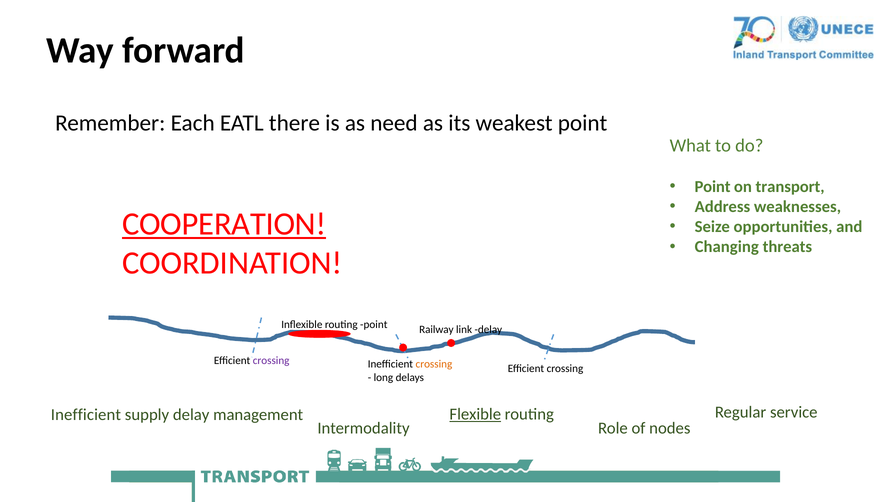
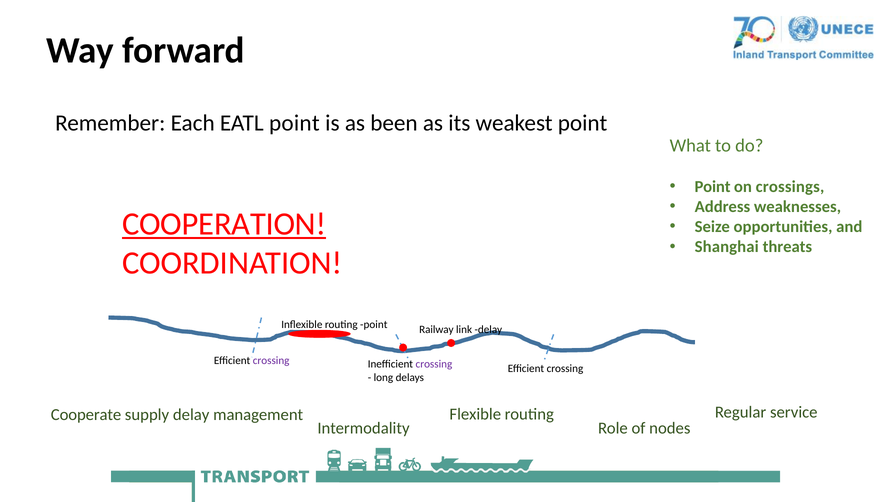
EATL there: there -> point (294, 123)
need: need -> been (394, 123)
transport: transport -> crossings (790, 187)
Changing: Changing -> Shanghai (727, 247)
crossing colour: orange -> purple (434, 364)
Flexible underline: present -> none (475, 414)
Inefficient: Inefficient -> Cooperate (86, 414)
